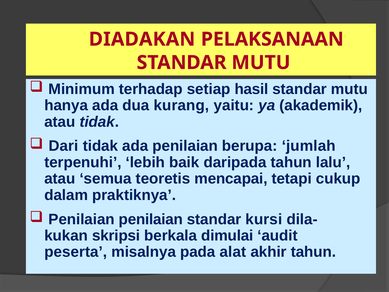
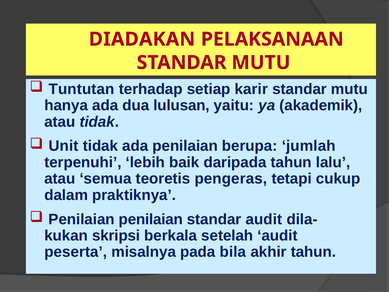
Minimum: Minimum -> Tuntutan (82, 89)
hasil: hasil -> karir (251, 89)
kurang: kurang -> lulusan (182, 105)
Dari: Dari -> Unit (64, 146)
mencapai: mencapai -> pengeras (231, 179)
standar kursi: kursi -> audit (264, 219)
dimulai: dimulai -> setelah (227, 235)
alat: alat -> bila (233, 252)
